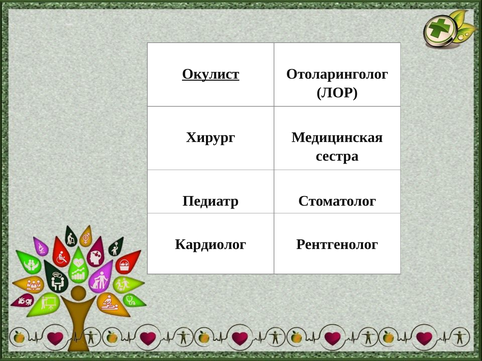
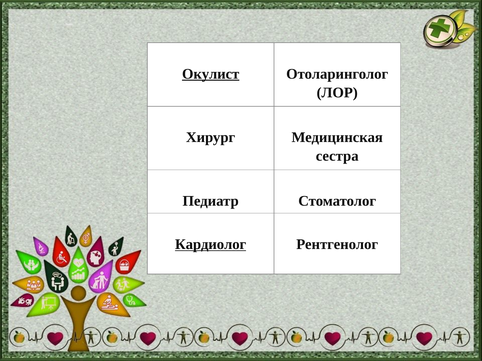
Кардиолог underline: none -> present (211, 245)
